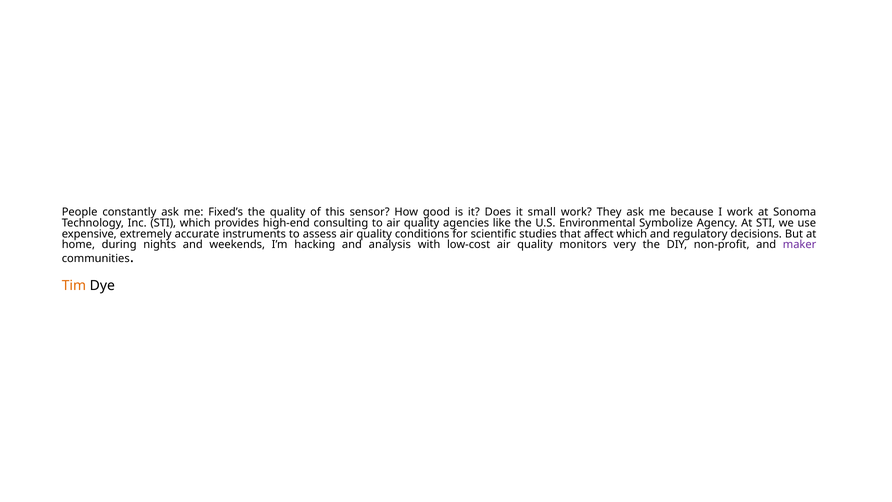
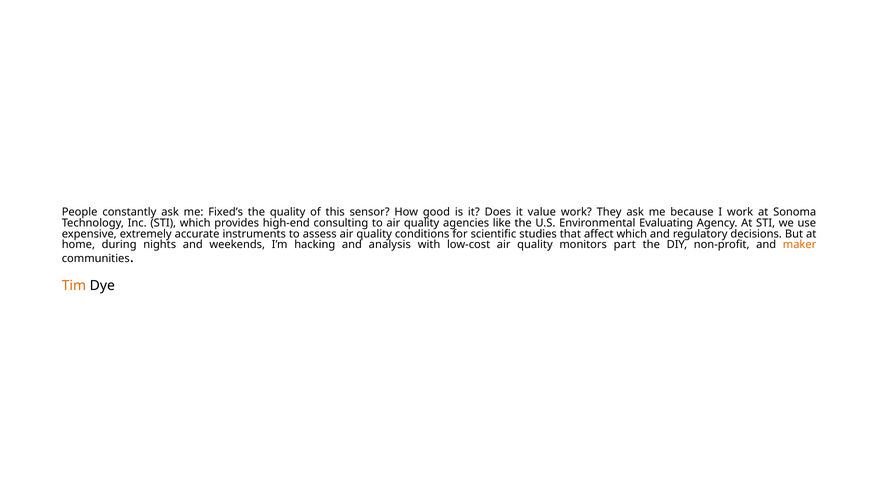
small: small -> value (542, 212)
Symbolize: Symbolize -> Evaluating (666, 223)
very: very -> part (625, 245)
maker colour: purple -> orange (800, 245)
